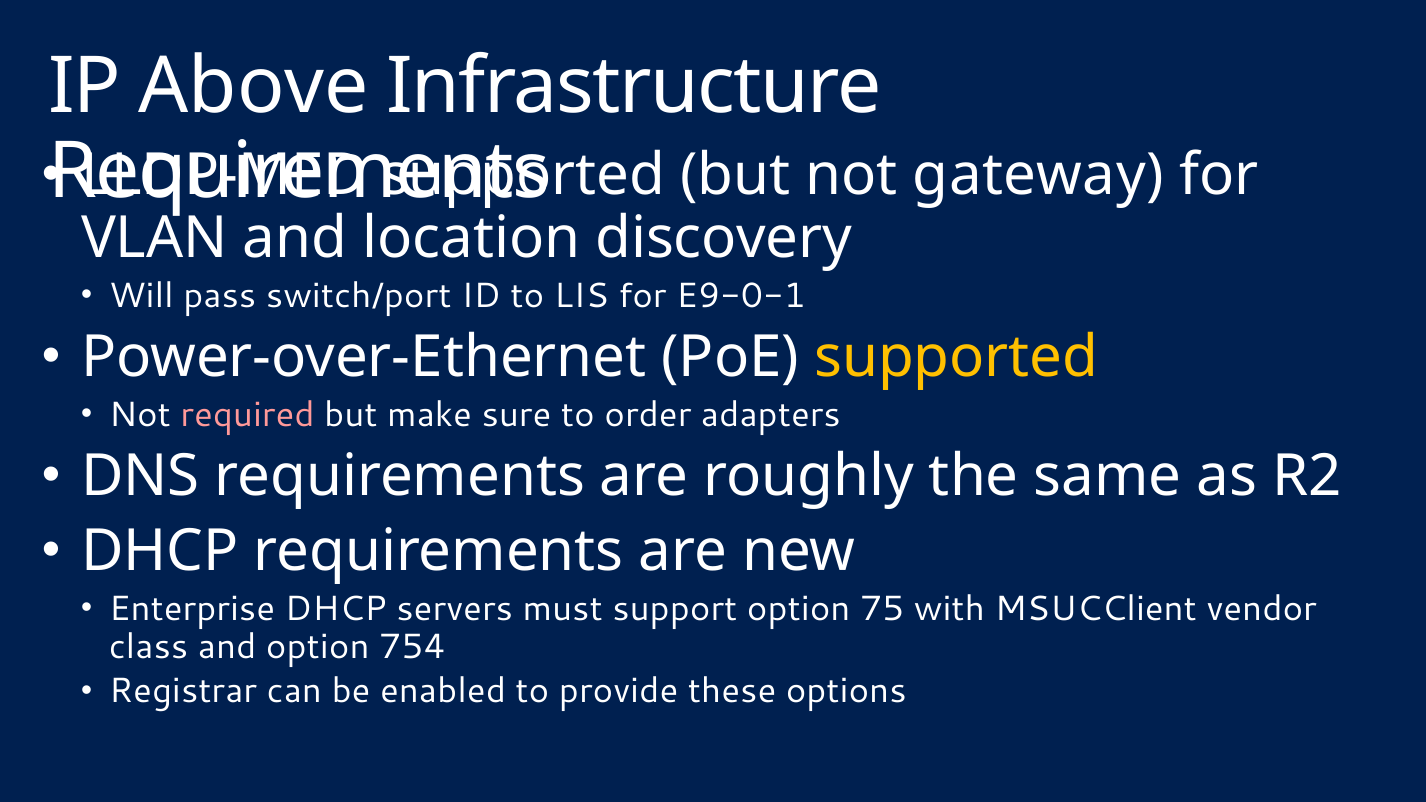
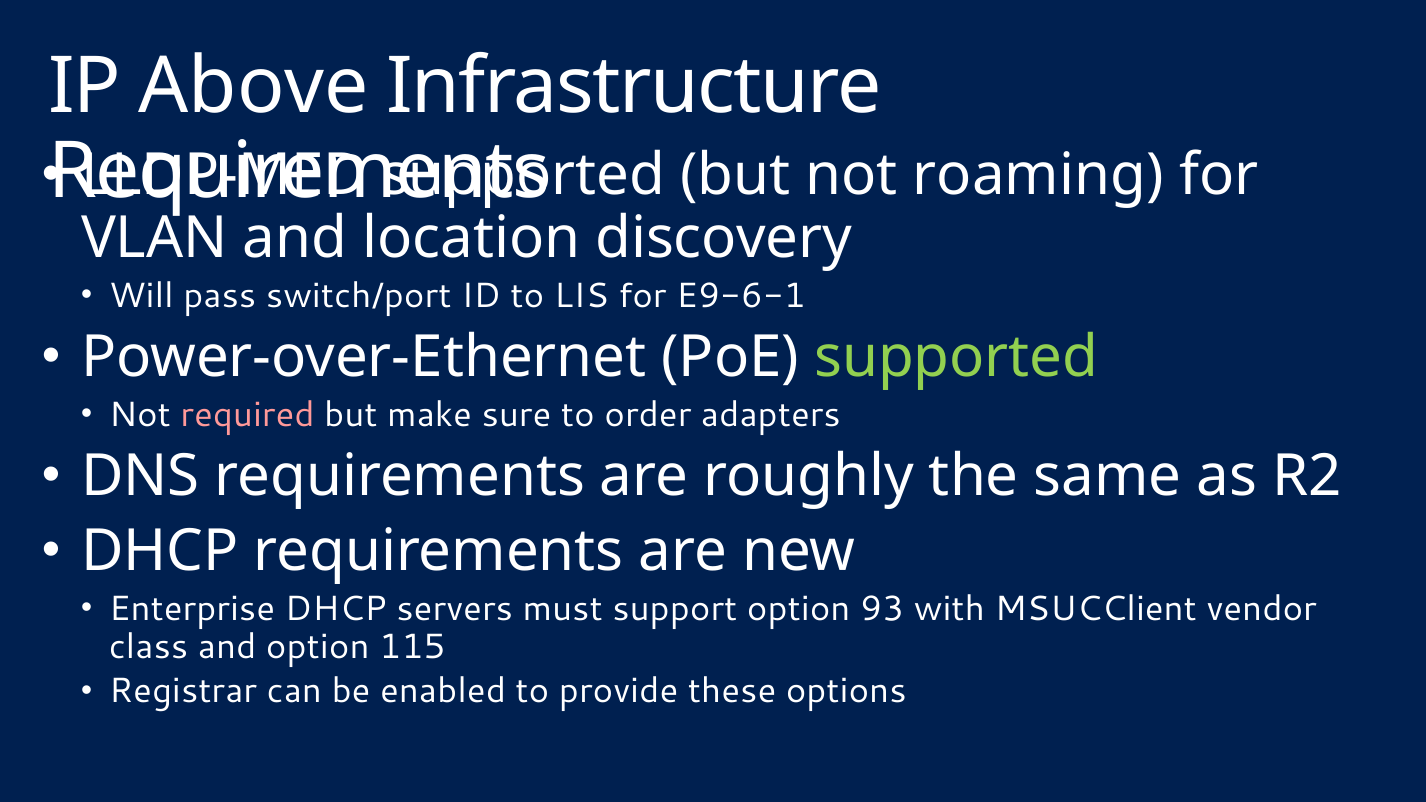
gateway: gateway -> roaming (1038, 175)
E9-0-1: E9-0-1 -> E9-6-1 (741, 296)
supported colour: yellow -> light green (956, 357)
75: 75 -> 93 (882, 609)
754: 754 -> 115 (412, 646)
